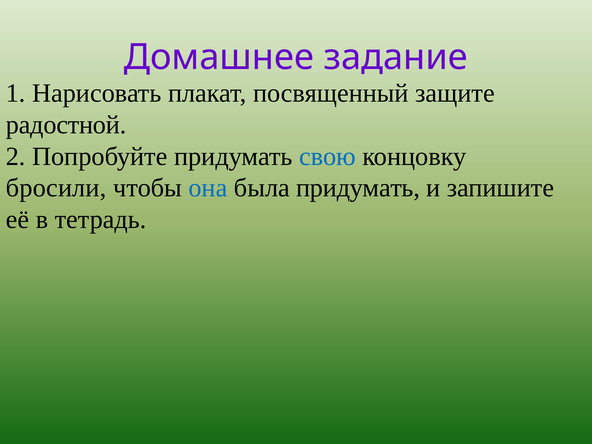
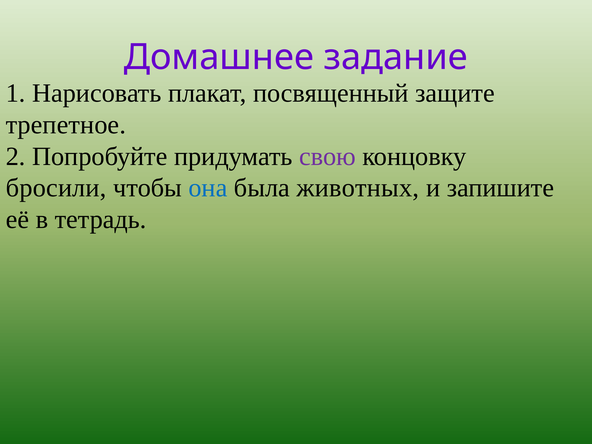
радостной: радостной -> трепетное (66, 125)
свою colour: blue -> purple (328, 156)
была придумать: придумать -> животных (358, 188)
